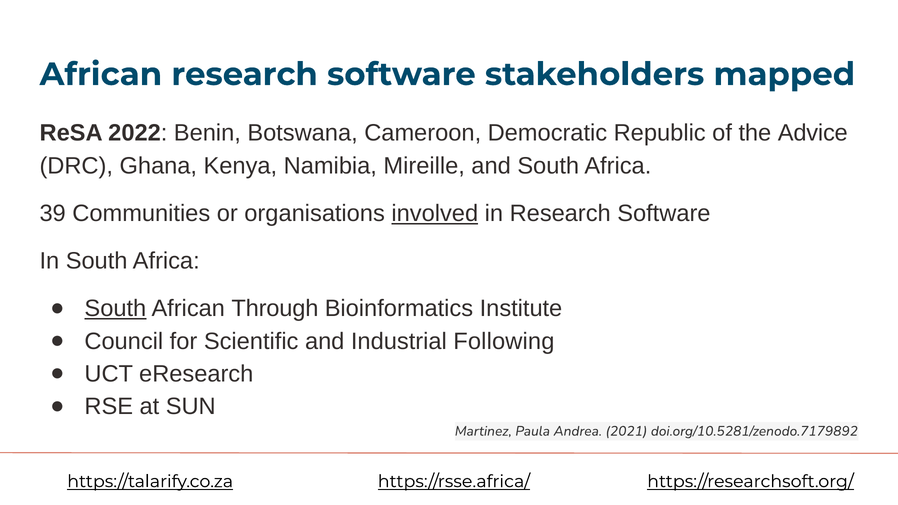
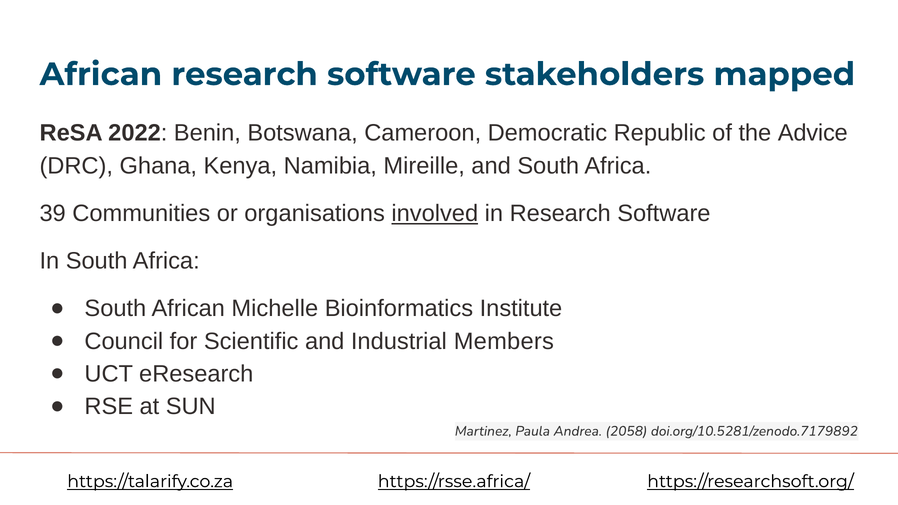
South underline: present -> none (115, 309)
Through: Through -> Michelle (275, 309)
Following: Following -> Members (504, 341)
2021: 2021 -> 2058 (626, 431)
